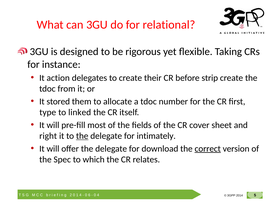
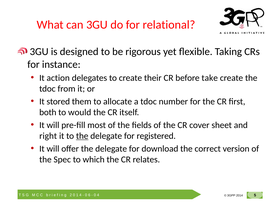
strip: strip -> take (210, 78)
type: type -> both (48, 112)
linked: linked -> would (80, 112)
intimately: intimately -> registered (156, 136)
correct underline: present -> none (208, 149)
